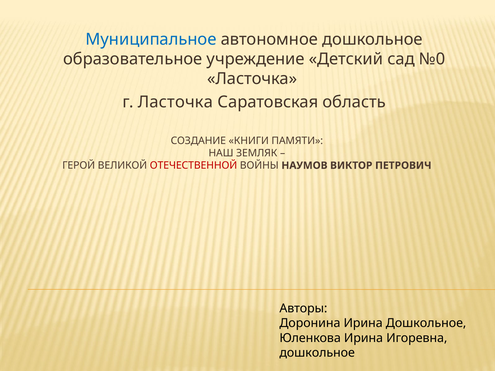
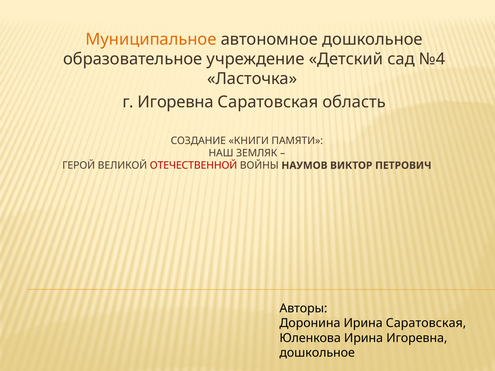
Муниципальное colour: blue -> orange (151, 39)
№0: №0 -> №4 (432, 59)
г Ласточка: Ласточка -> Игоревна (176, 102)
Ирина Дошкольное: Дошкольное -> Саратовская (426, 323)
